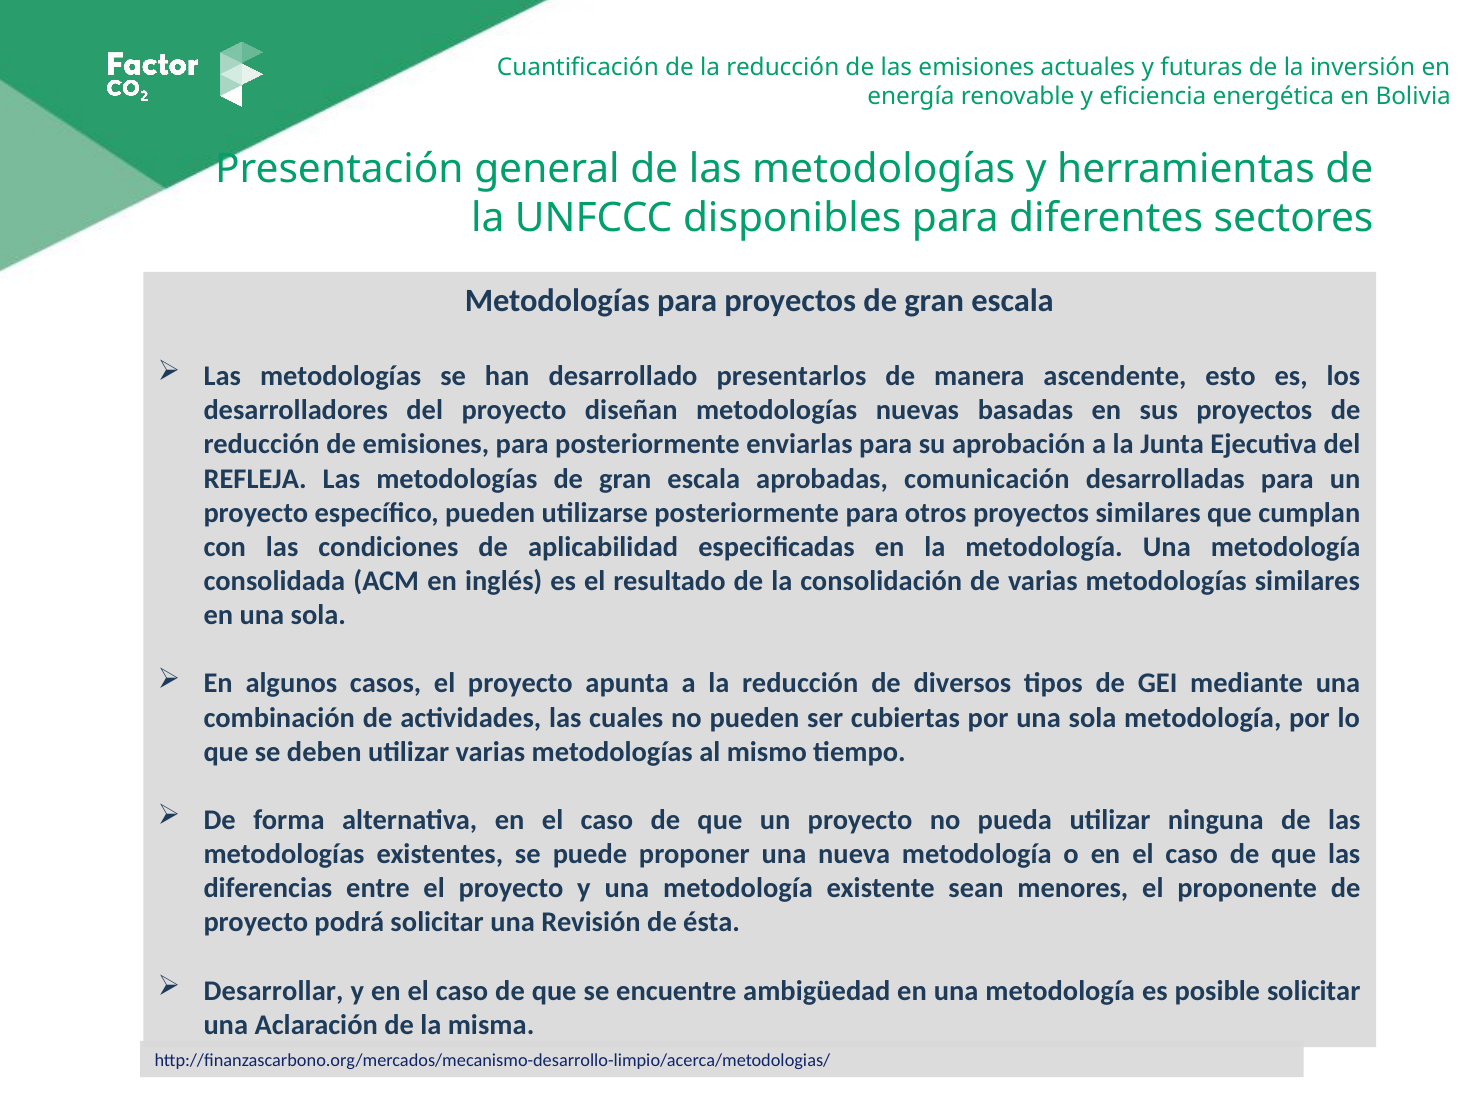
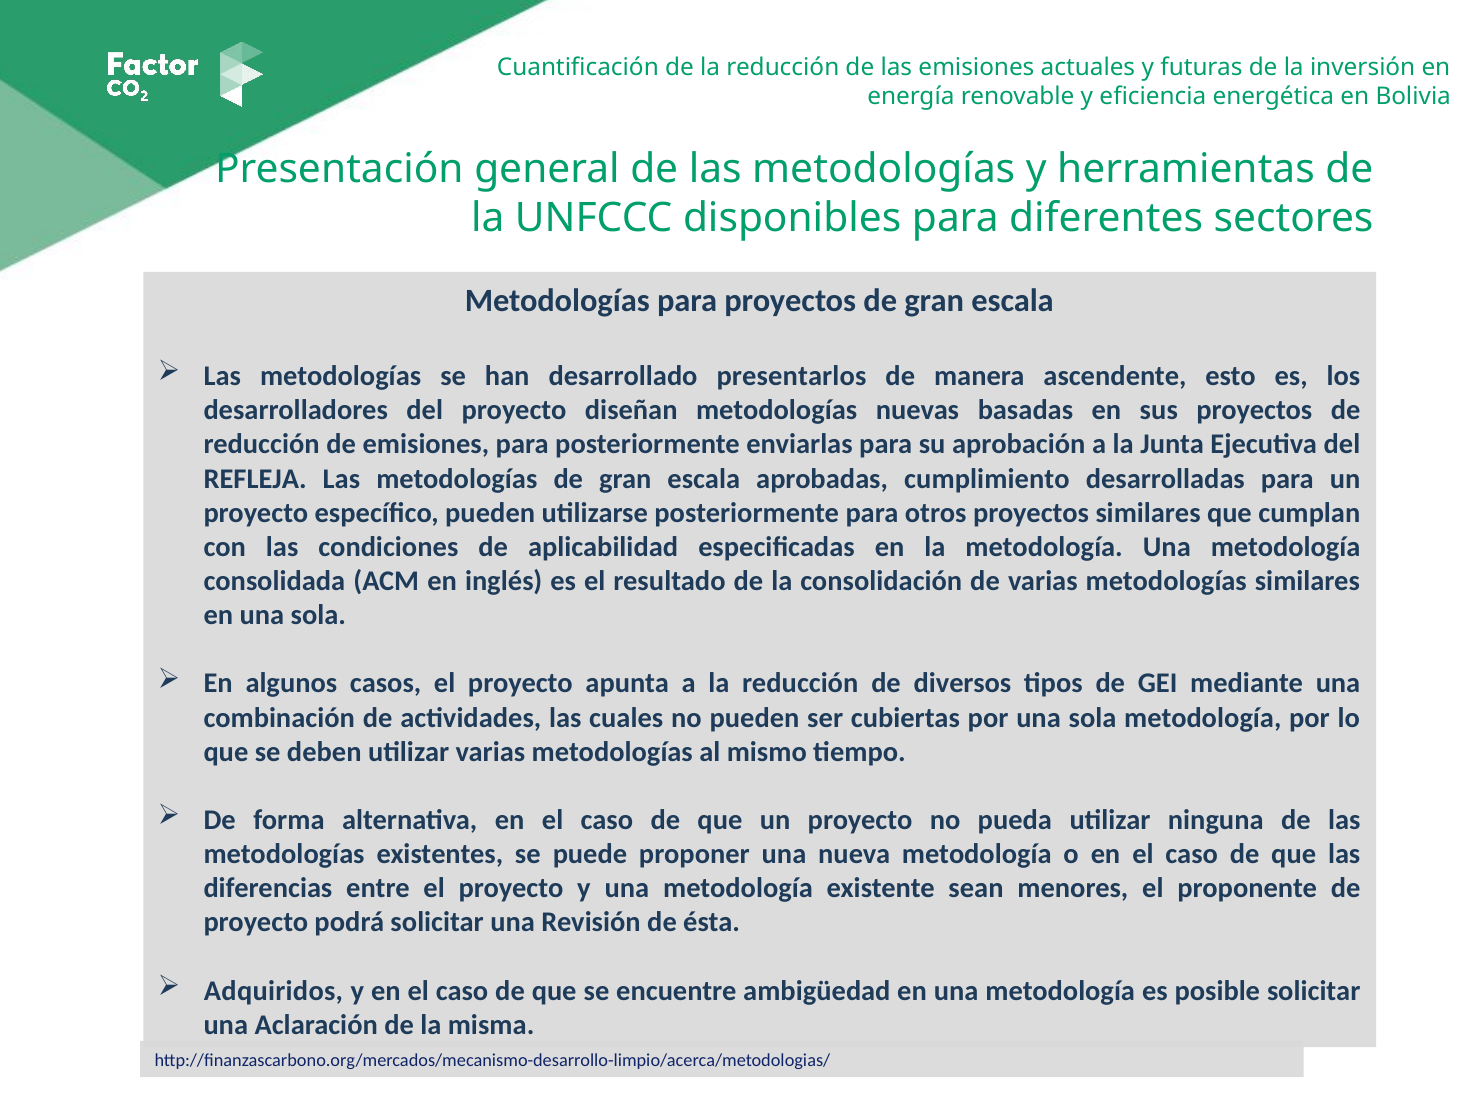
comunicación: comunicación -> cumplimiento (987, 479)
Desarrollar: Desarrollar -> Adquiridos (273, 991)
